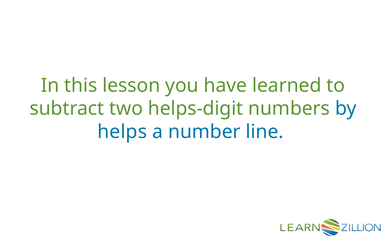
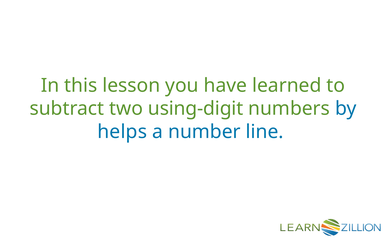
helps-digit: helps-digit -> using-digit (196, 109)
